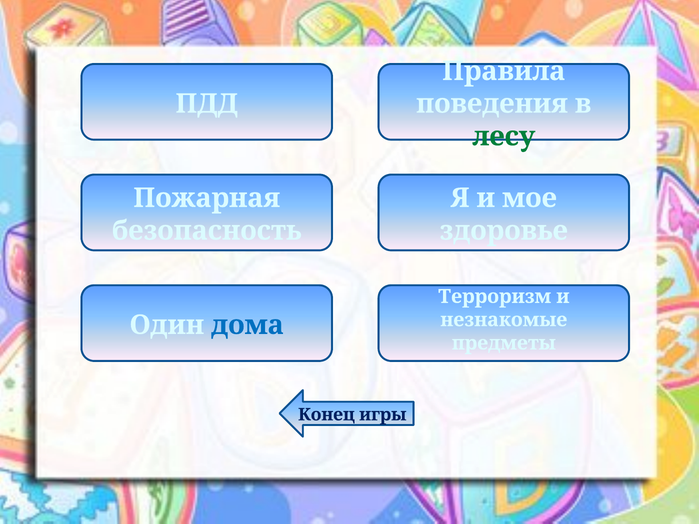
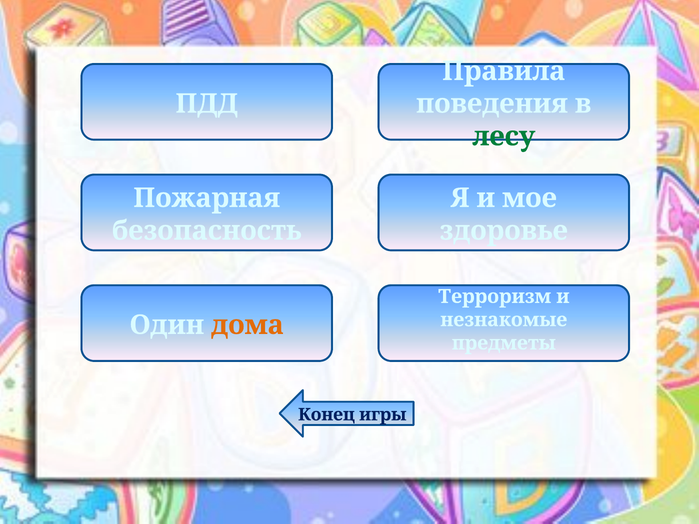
дома colour: blue -> orange (248, 325)
